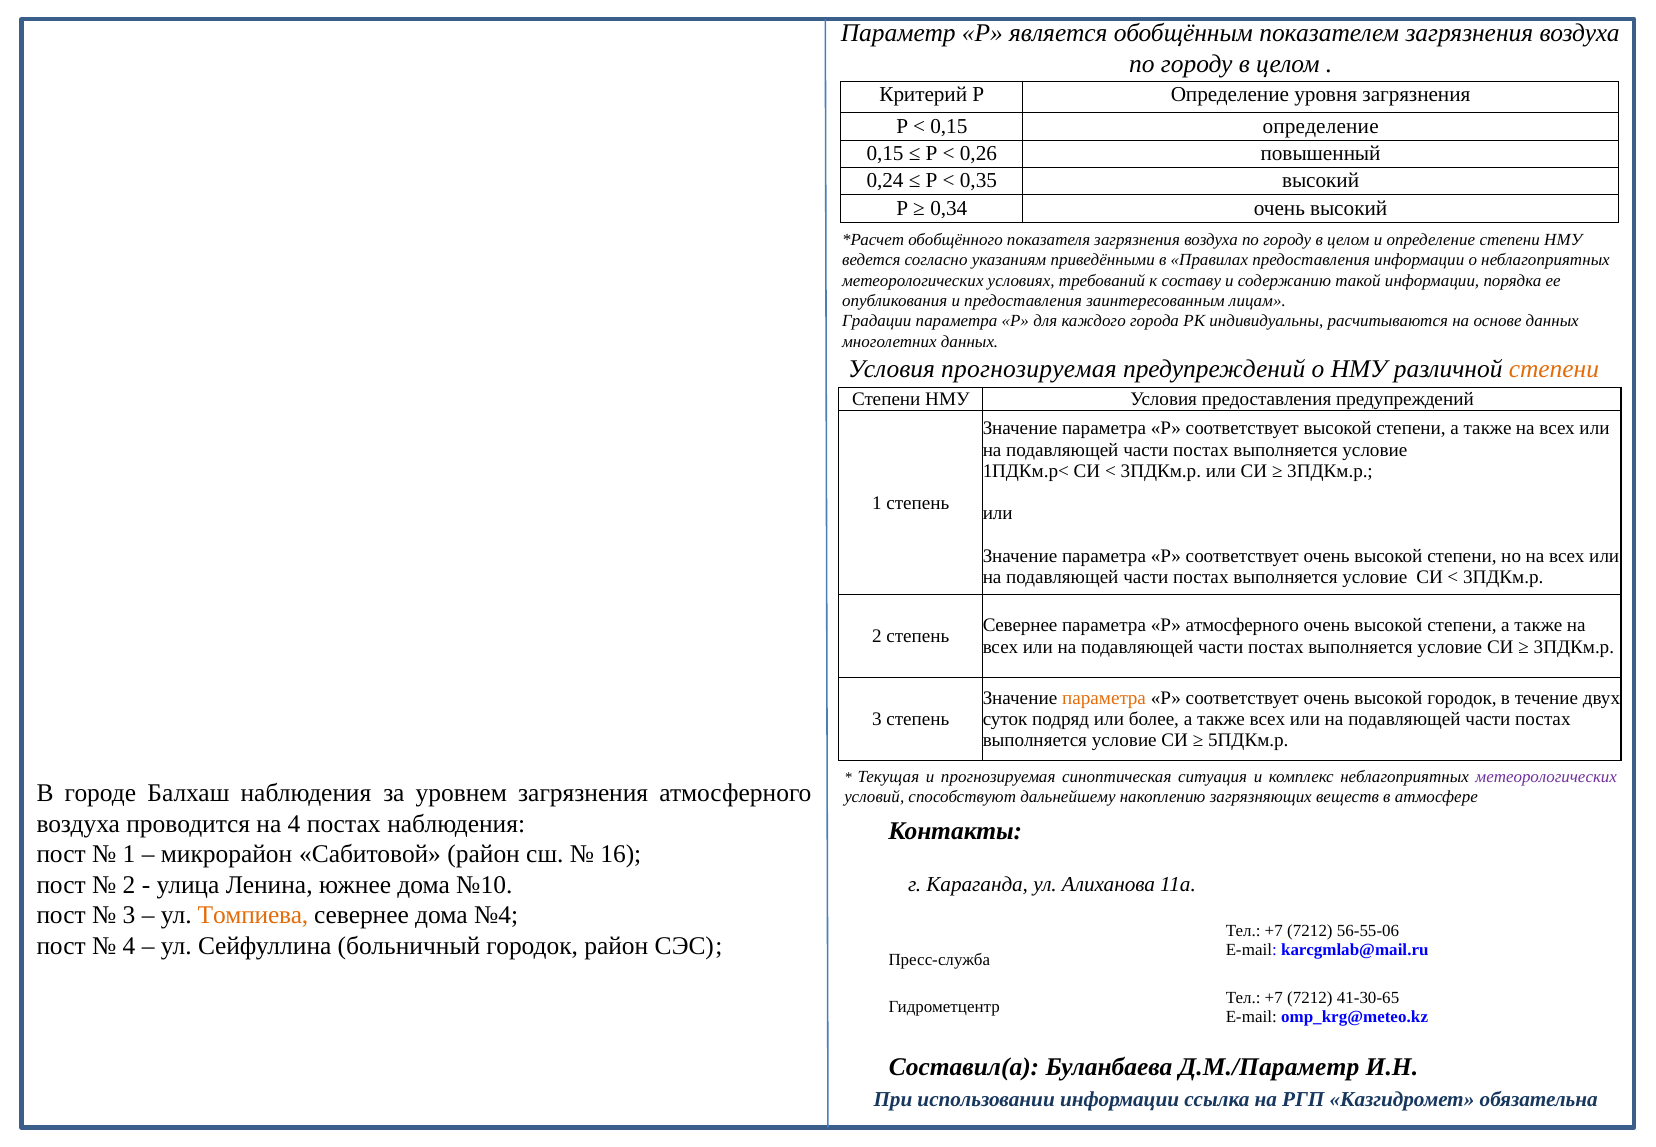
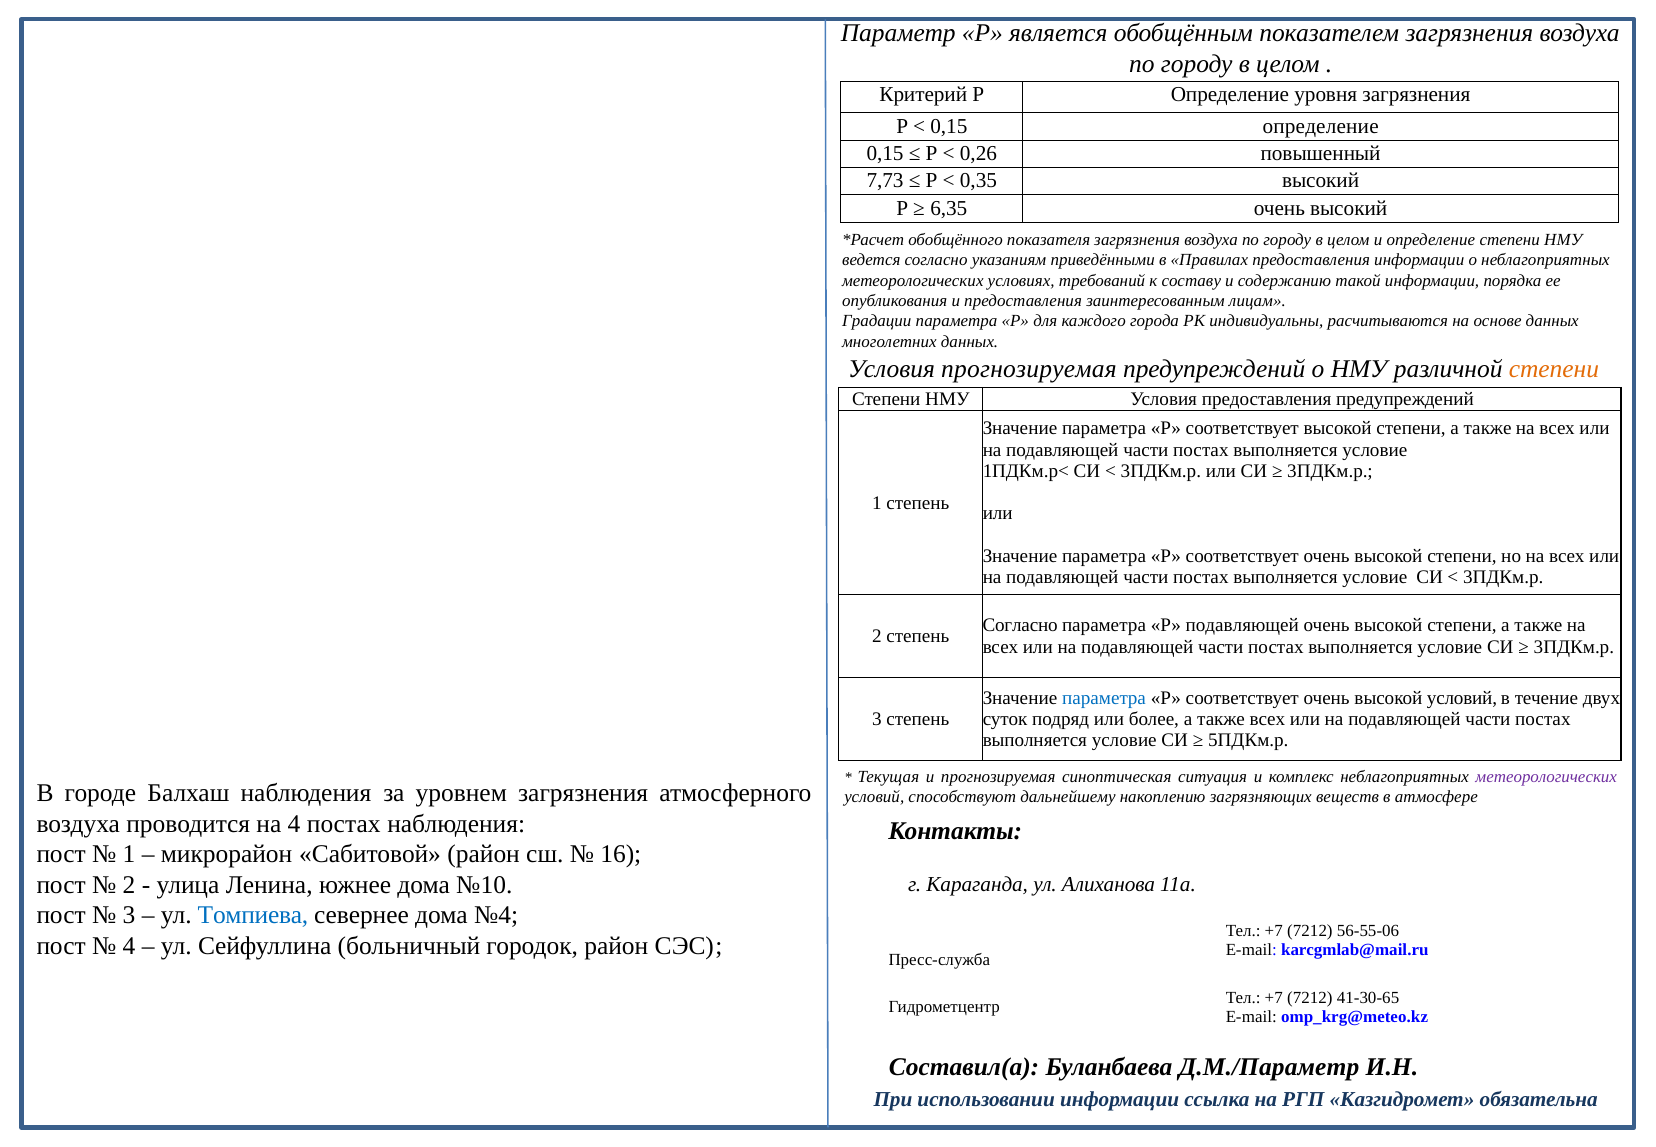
0,24: 0,24 -> 7,73 (885, 181)
0,34: 0,34 -> 6,35 (949, 208)
Севернее: Севернее -> Согласно (1020, 625)
Р атмосферного: атмосферного -> подавляющей (1242, 625)
параметра colour: orange -> blue (1104, 698)
высокой городок: городок -> условий (1462, 698)
Томпиева colour: orange -> blue (253, 915)
